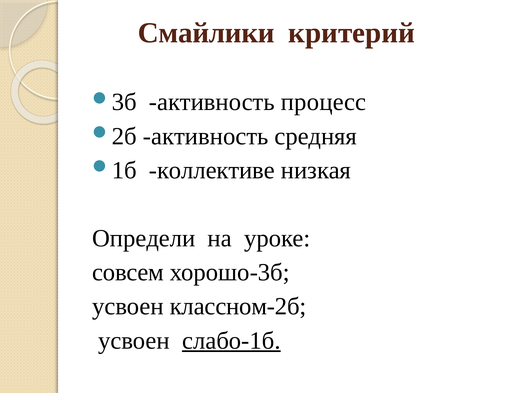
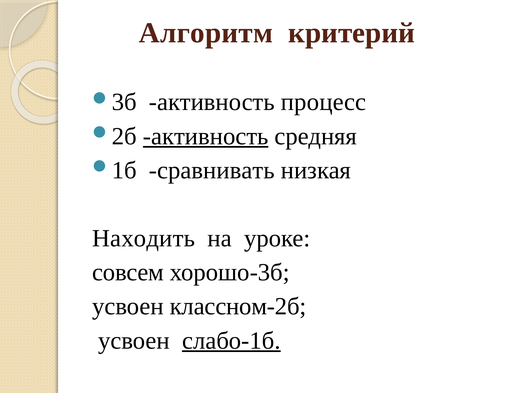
Смайлики: Смайлики -> Алгоритм (206, 33)
активность underline: none -> present (206, 136)
коллективе: коллективе -> сравнивать (212, 170)
Определи: Определи -> Находить (144, 238)
